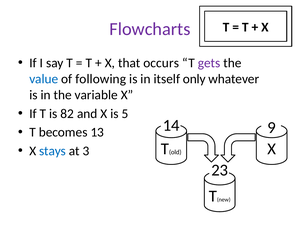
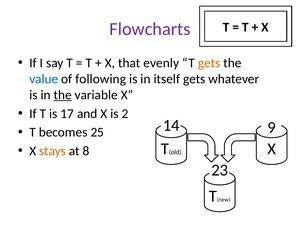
occurs: occurs -> evenly (161, 63)
gets colour: purple -> orange (209, 63)
itself only: only -> gets (194, 79)
the underline: none -> present (63, 95)
82: 82 -> 17 (67, 114)
5: 5 -> 2 (125, 114)
13: 13 -> 25 (97, 132)
stays colour: blue -> orange (53, 151)
3: 3 -> 8 (86, 151)
